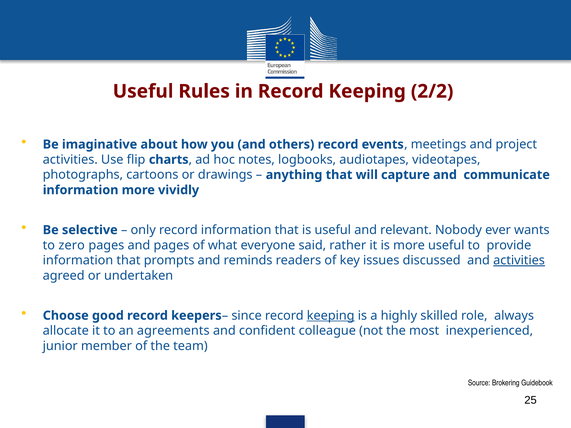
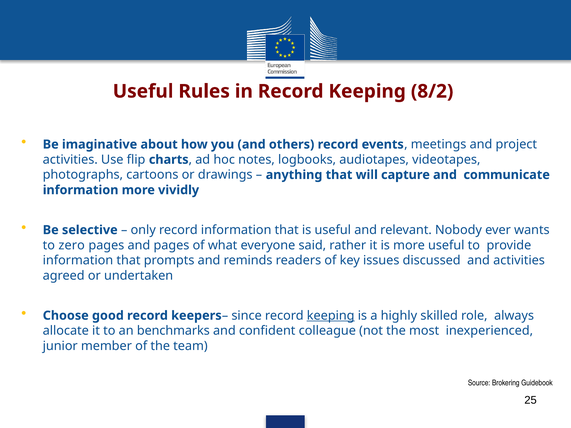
2/2: 2/2 -> 8/2 (432, 91)
activities underline: present -> none (519, 261)
agreements: agreements -> benchmarks (173, 331)
